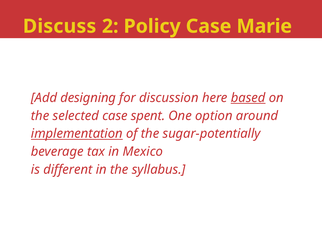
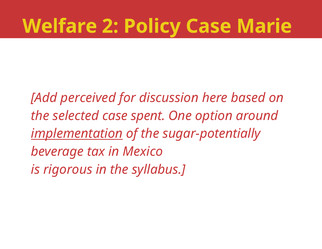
Discuss: Discuss -> Welfare (60, 26)
designing: designing -> perceived (88, 98)
based underline: present -> none (248, 98)
different: different -> rigorous (68, 169)
